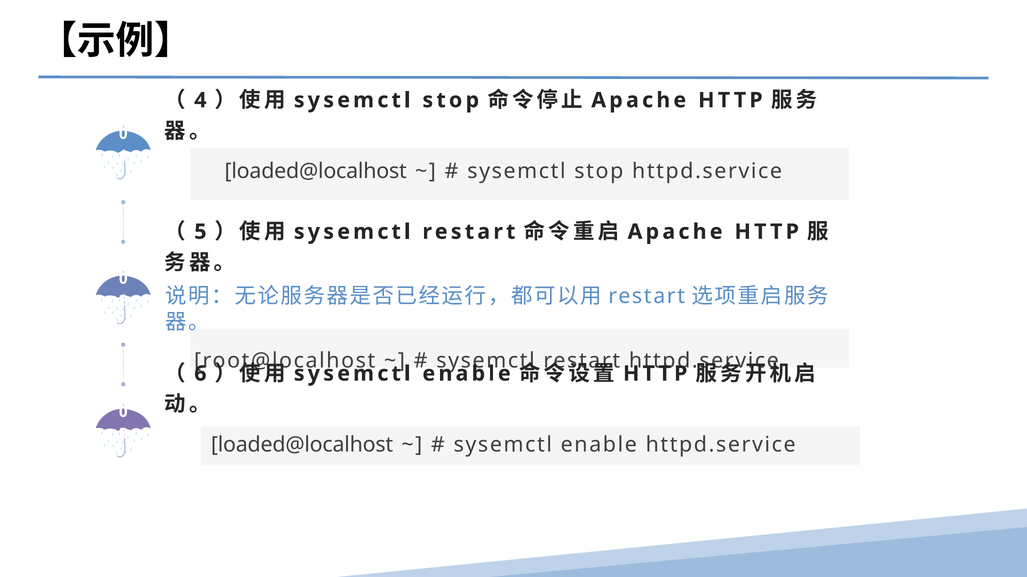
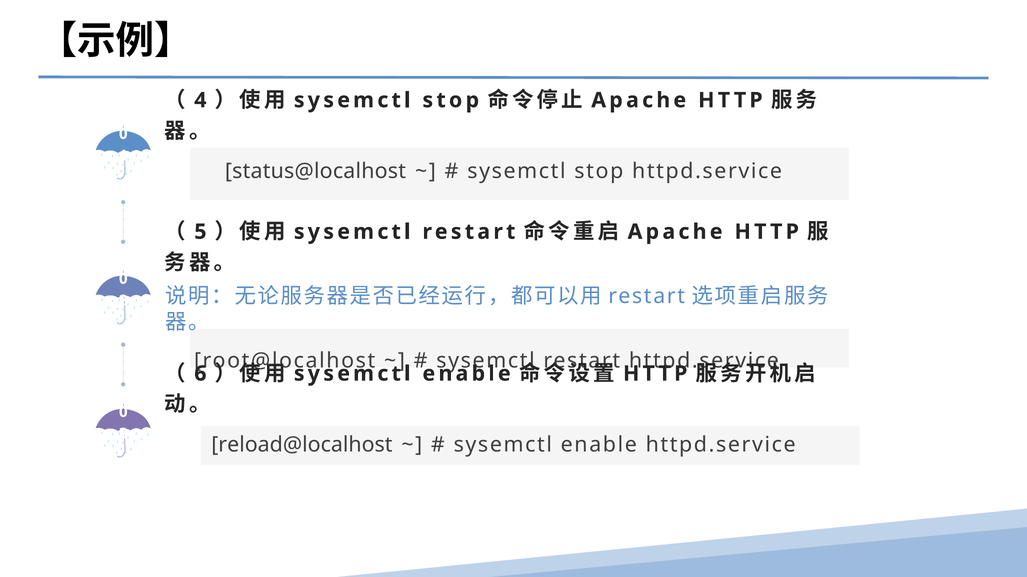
loaded@localhost: loaded@localhost -> status@localhost (315, 171)
loaded@localhost: loaded@localhost -> reload@localhost (302, 445)
